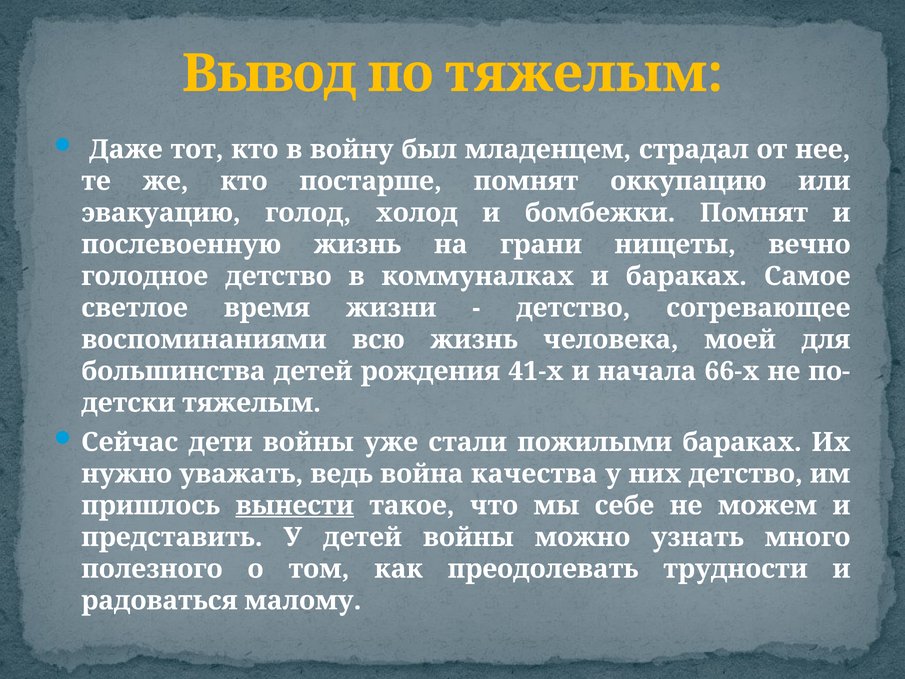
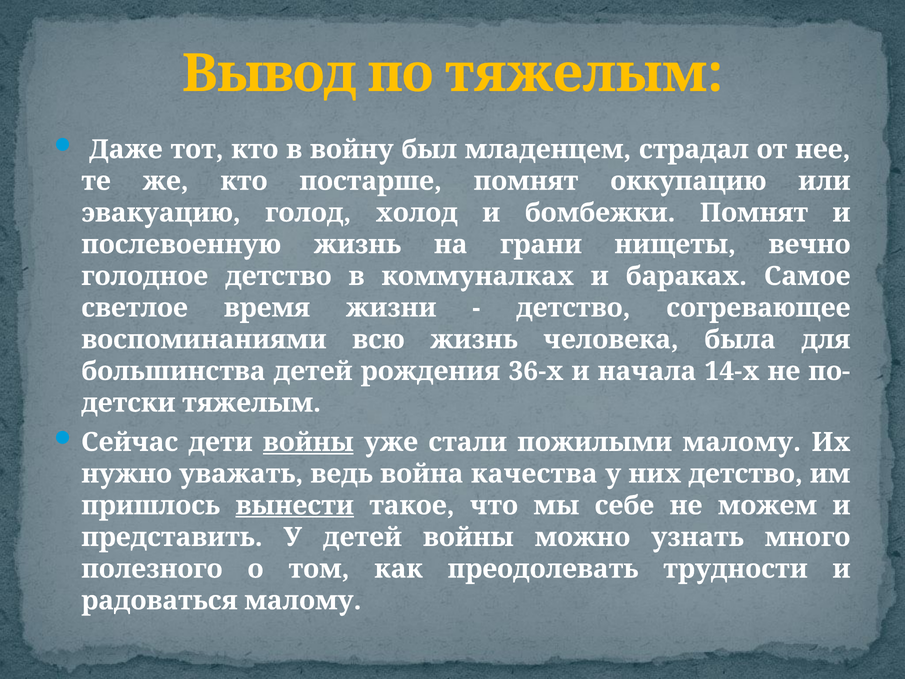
моей: моей -> была (740, 339)
41-х: 41-х -> 36-х (536, 371)
66-х: 66-х -> 14-х (732, 371)
войны underline: none -> present (308, 442)
пожилыми бараках: бараках -> малому (742, 442)
